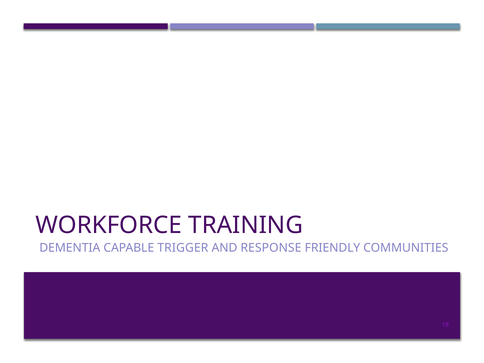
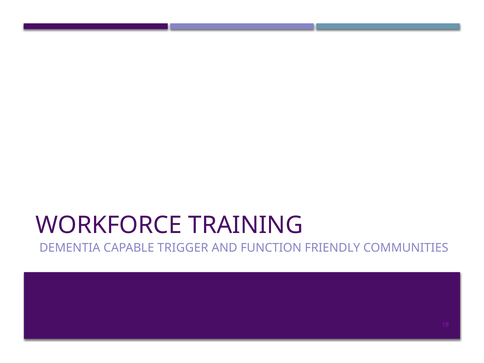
RESPONSE: RESPONSE -> FUNCTION (271, 248)
